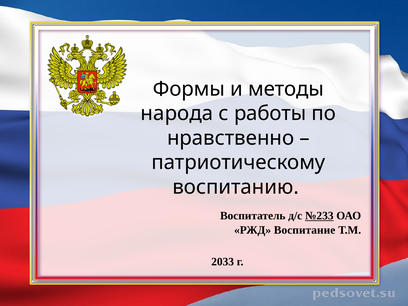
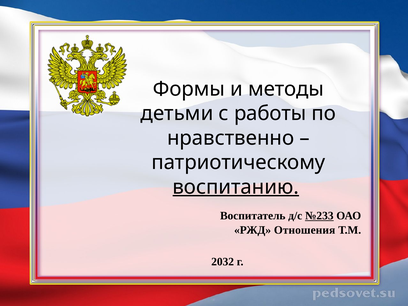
народа: народа -> детьми (177, 114)
воспитанию underline: none -> present (236, 187)
Воспитание: Воспитание -> Отношения (305, 230)
2033: 2033 -> 2032 (223, 262)
